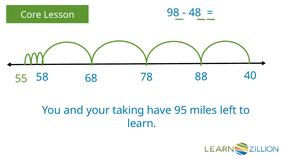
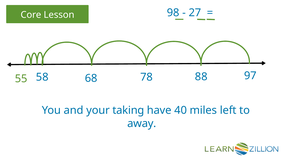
48: 48 -> 27 (195, 13)
40: 40 -> 97 (250, 76)
95: 95 -> 40 (181, 111)
learn: learn -> away (142, 124)
